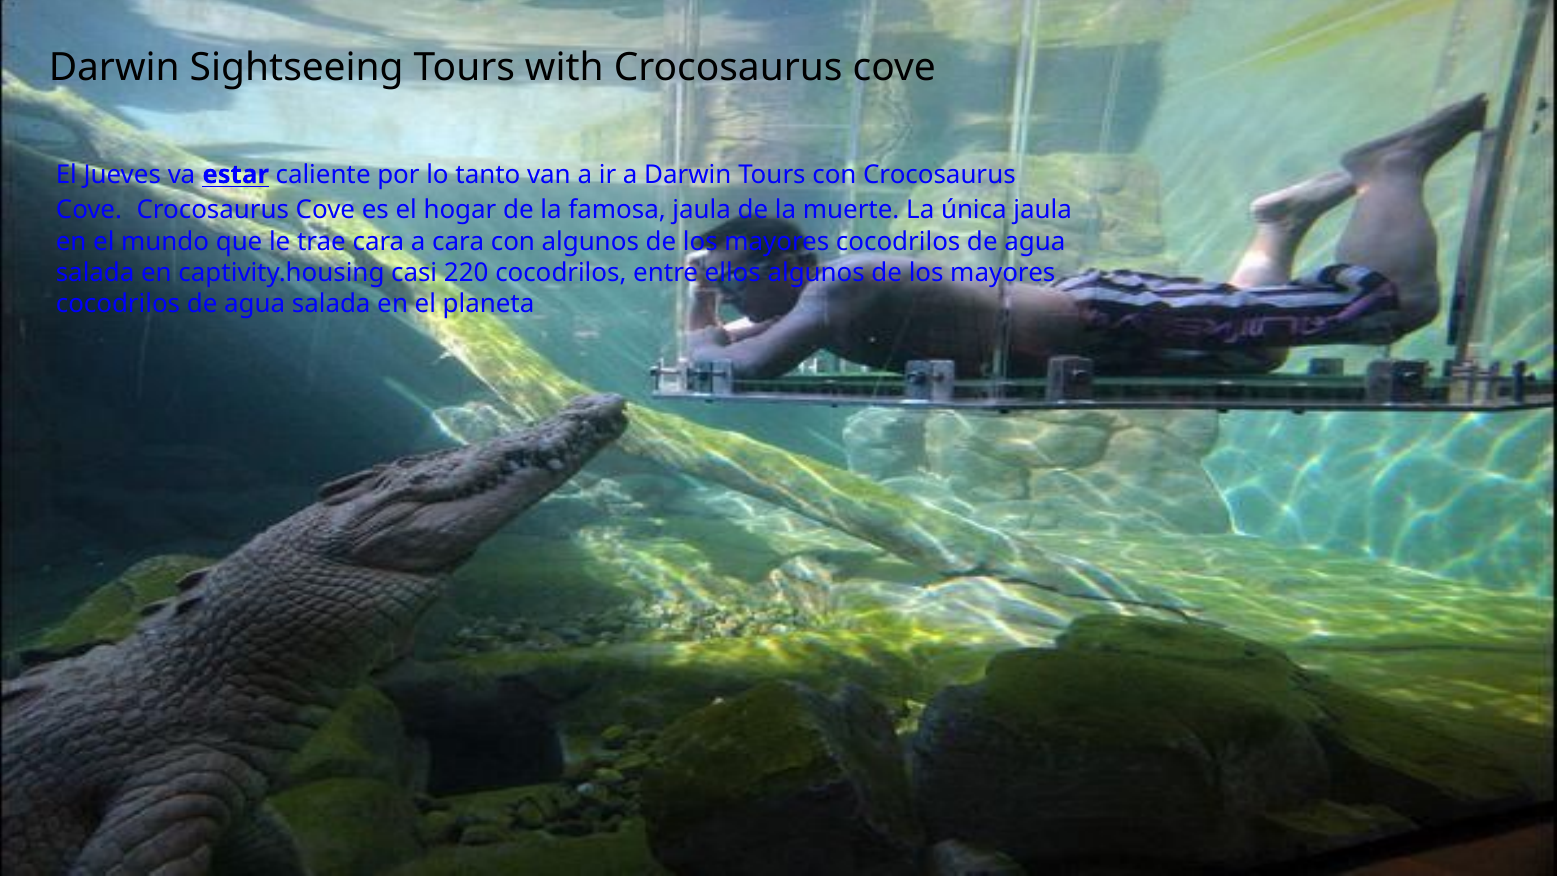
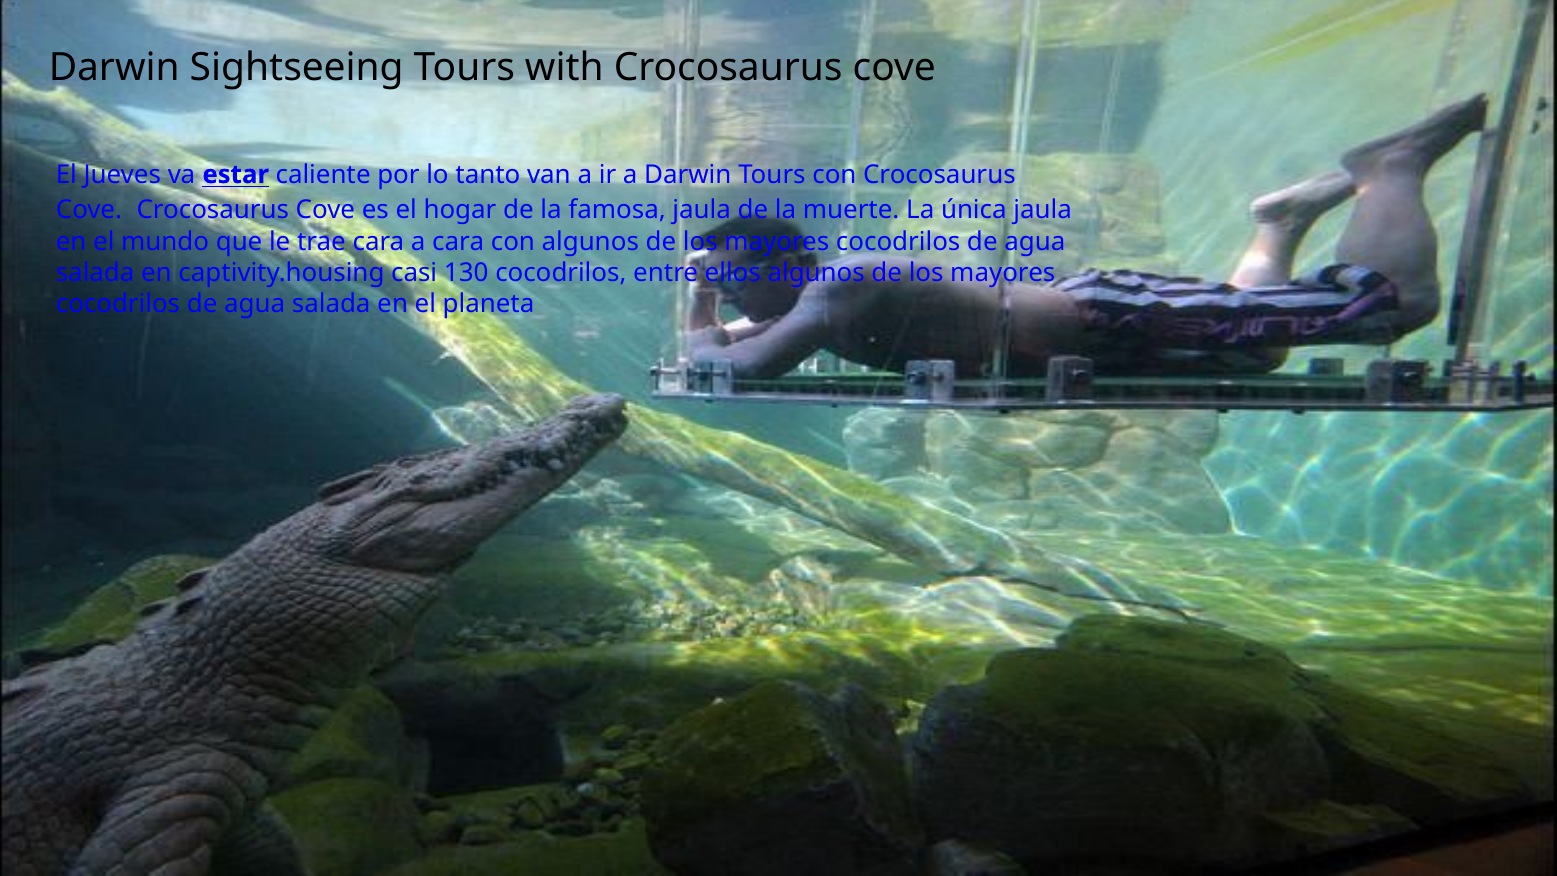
220: 220 -> 130 (466, 273)
